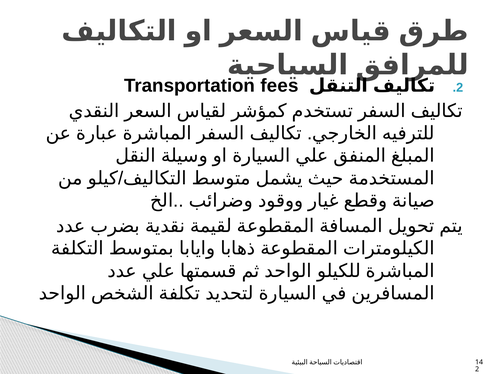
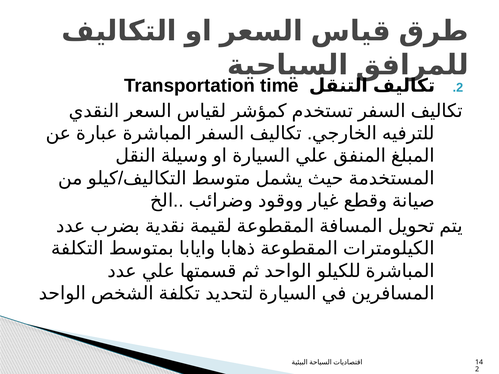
fees: fees -> time (279, 86)
